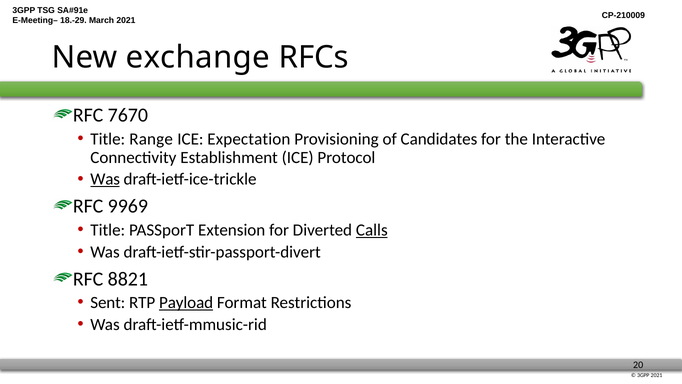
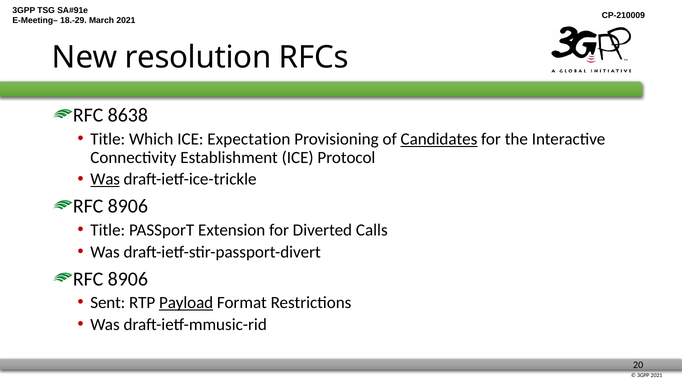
exchange: exchange -> resolution (198, 57)
7670: 7670 -> 8638 (128, 115)
Range: Range -> Which (151, 139)
Candidates underline: none -> present (439, 139)
9969: 9969 -> 8906 (128, 206)
Calls underline: present -> none (372, 230)
8821: 8821 -> 8906 (128, 279)
